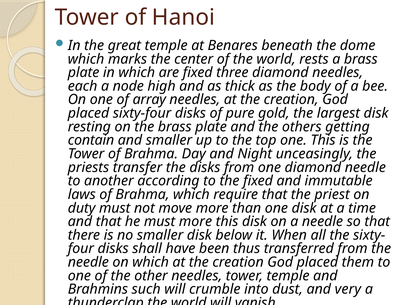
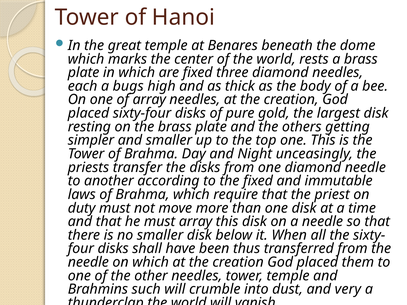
node: node -> bugs (128, 86)
contain: contain -> simpler (91, 140)
must more: more -> array (196, 222)
